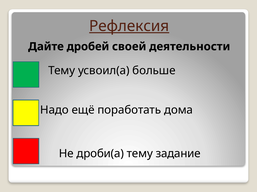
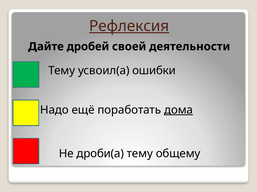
больше: больше -> ошибки (154, 71)
дома underline: none -> present (179, 110)
задание: задание -> общему (178, 154)
